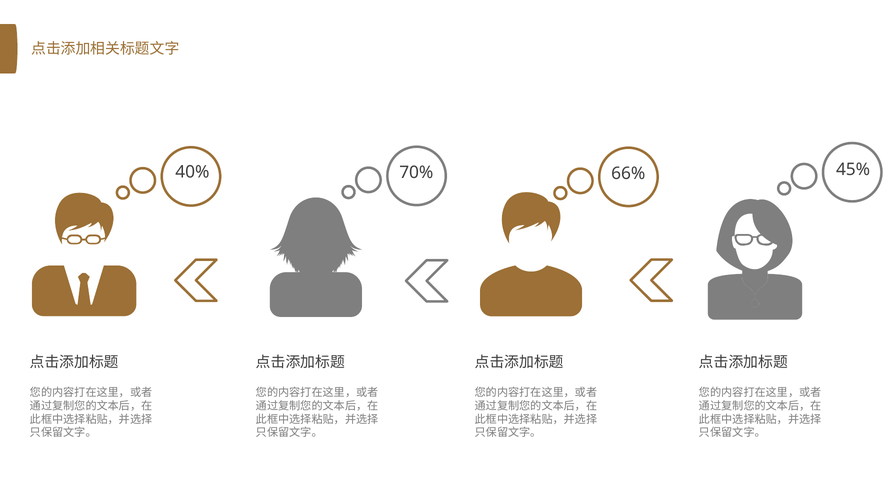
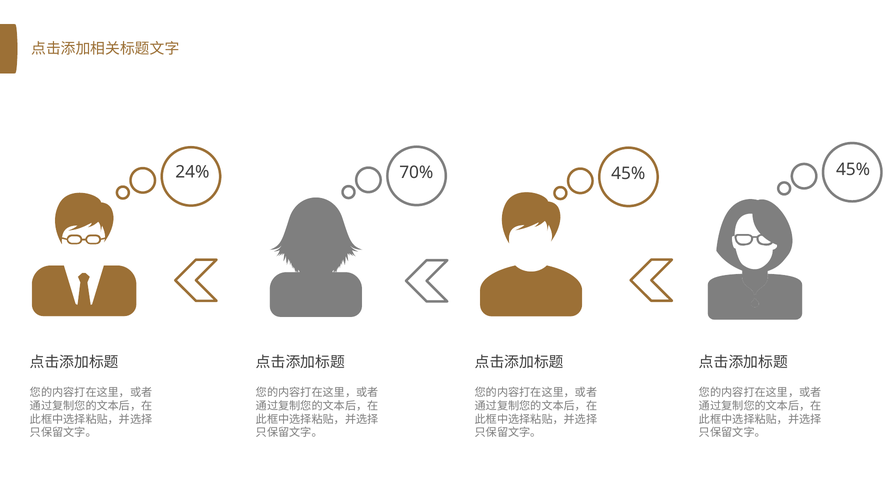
40%: 40% -> 24% (192, 172)
70% 66%: 66% -> 45% (628, 174)
